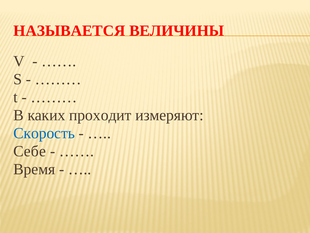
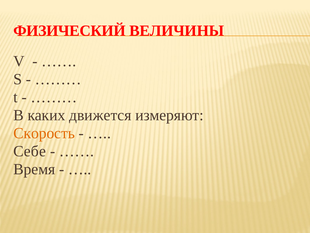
НАЗЫВАЕТСЯ: НАЗЫВАЕТСЯ -> ФИЗИЧЕСКИЙ (69, 31)
проходит: проходит -> движется (100, 115)
Скорость colour: blue -> orange (44, 133)
